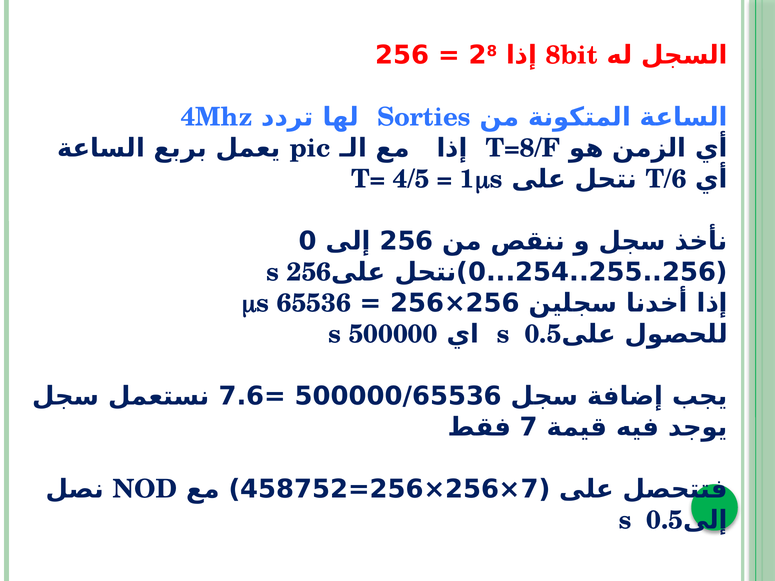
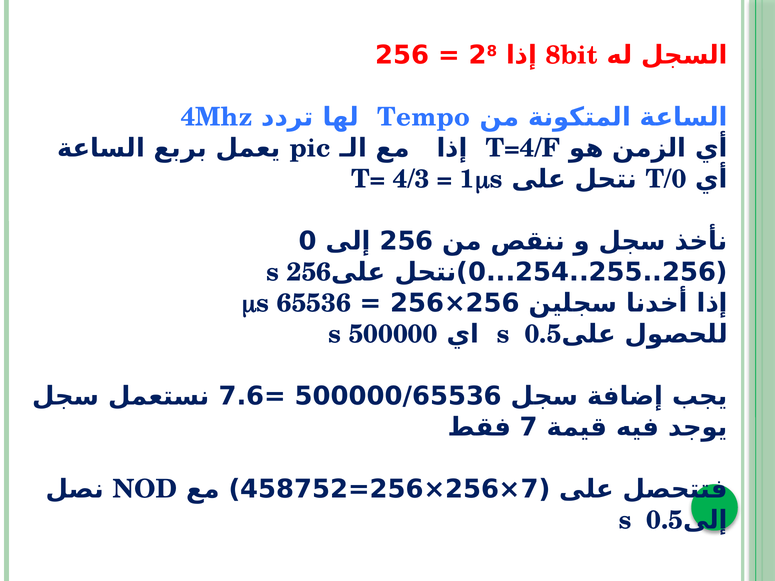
Sorties: Sorties -> Tempo (424, 117)
T=8/F: T=8/F -> T=4/F (523, 148)
4/5: 4/5 -> 4/3 (411, 179)
T/6: T/6 -> T/0 (666, 179)
